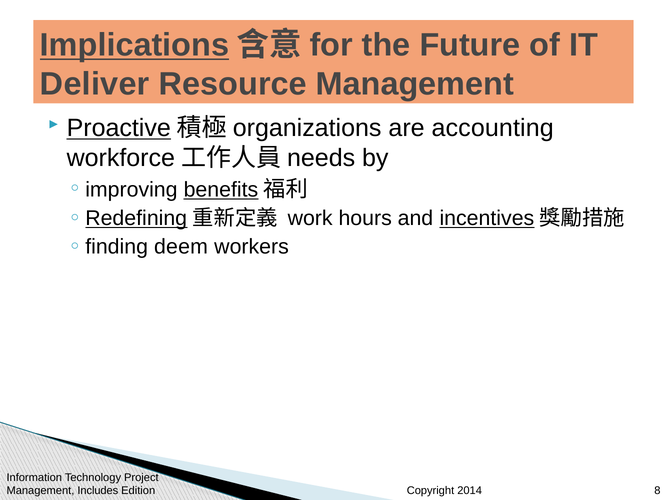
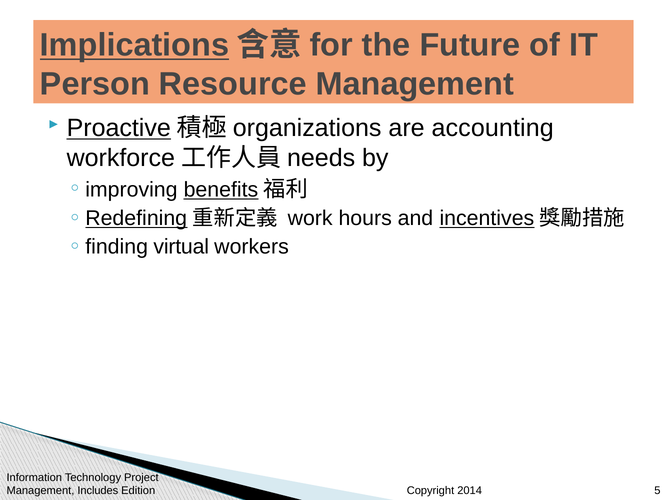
Deliver: Deliver -> Person (95, 84)
deem: deem -> virtual (181, 247)
8: 8 -> 5 (657, 491)
